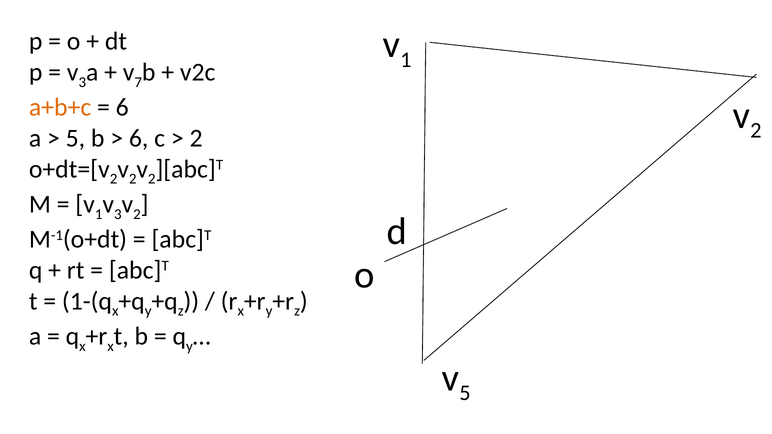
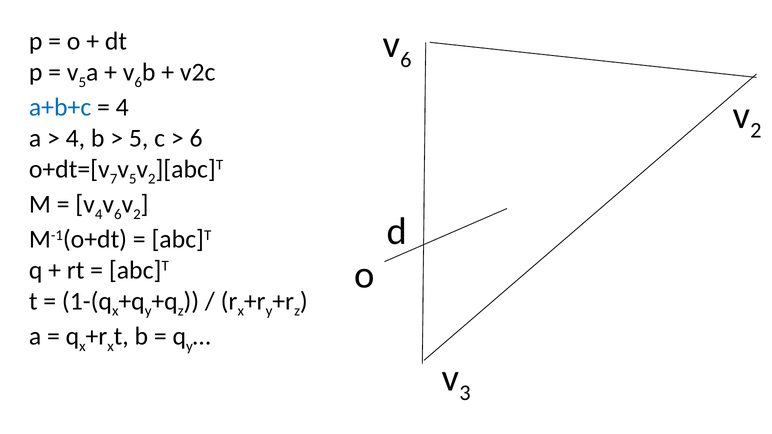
1: 1 -> 6 (406, 60)
3: 3 -> 5 (82, 82)
7: 7 -> 6 (138, 82)
a+b+c colour: orange -> blue (60, 107)
6: 6 -> 4 (122, 107)
5: 5 -> 4 (75, 138)
6: 6 -> 5 (139, 138)
2: 2 -> 6 (196, 138)
2: 2 -> 7 (114, 179)
2: 2 -> 5 (133, 179)
1: 1 -> 4 (99, 214)
3: 3 -> 6 (118, 214)
5: 5 -> 3 (465, 393)
